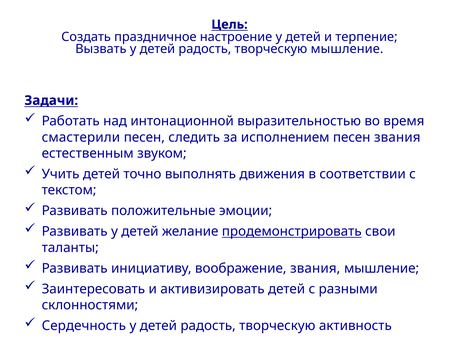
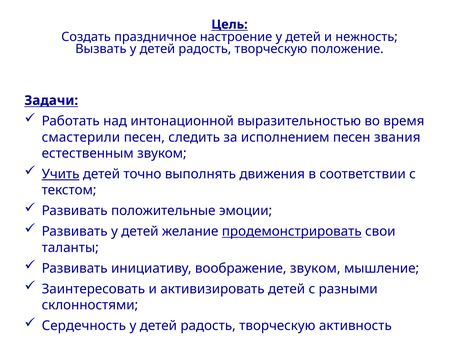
терпение: терпение -> нежность (367, 37)
творческую мышление: мышление -> положение (347, 49)
Учить underline: none -> present (61, 174)
воображение звания: звания -> звуком (315, 268)
